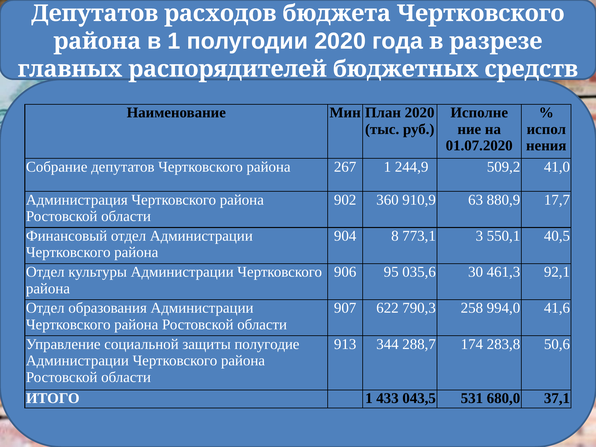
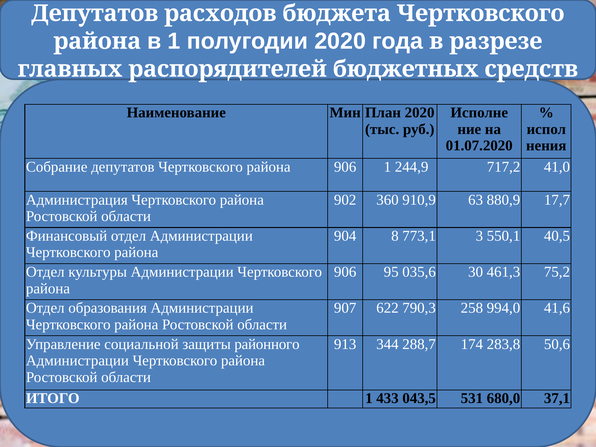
депутатов Чертковского района 267: 267 -> 906 (345, 167)
509,2: 509,2 -> 717,2 (504, 167)
92,1: 92,1 -> 75,2 (557, 272)
полугодие: полугодие -> районного (267, 344)
